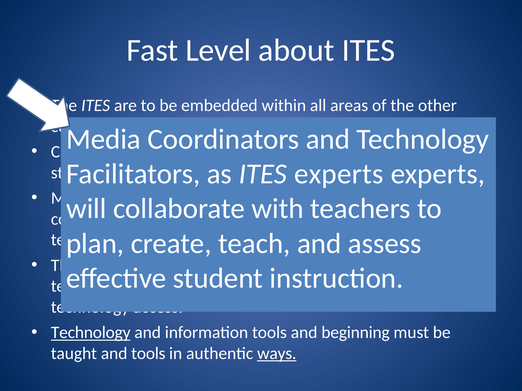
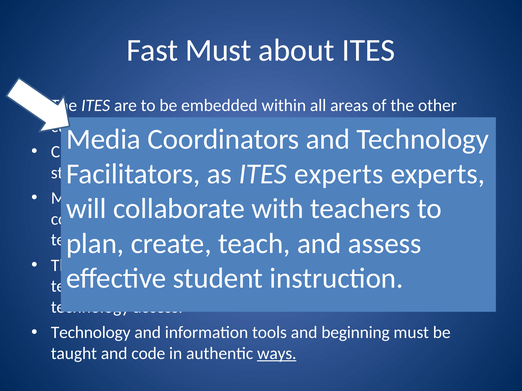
Fast Level: Level -> Must (218, 51)
Technology underline: present -> none (91, 333)
and tools: tools -> code (148, 354)
